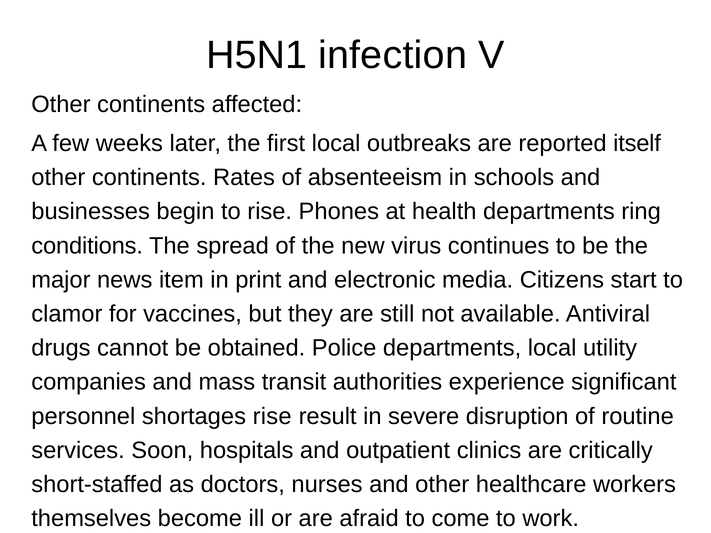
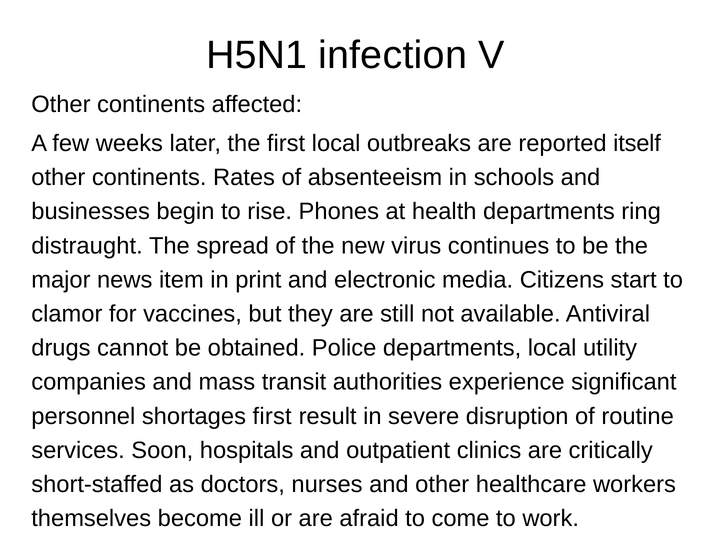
conditions: conditions -> distraught (87, 246)
shortages rise: rise -> first (272, 416)
